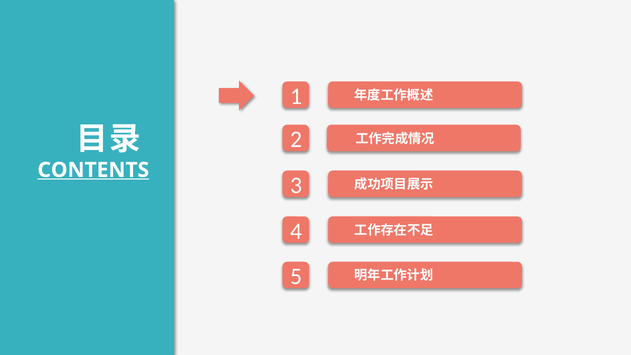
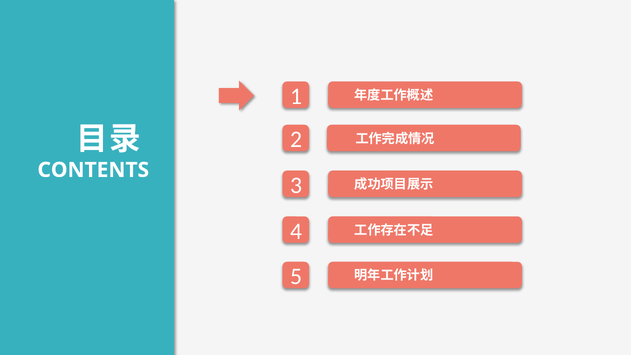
CONTENTS underline: present -> none (93, 170)
